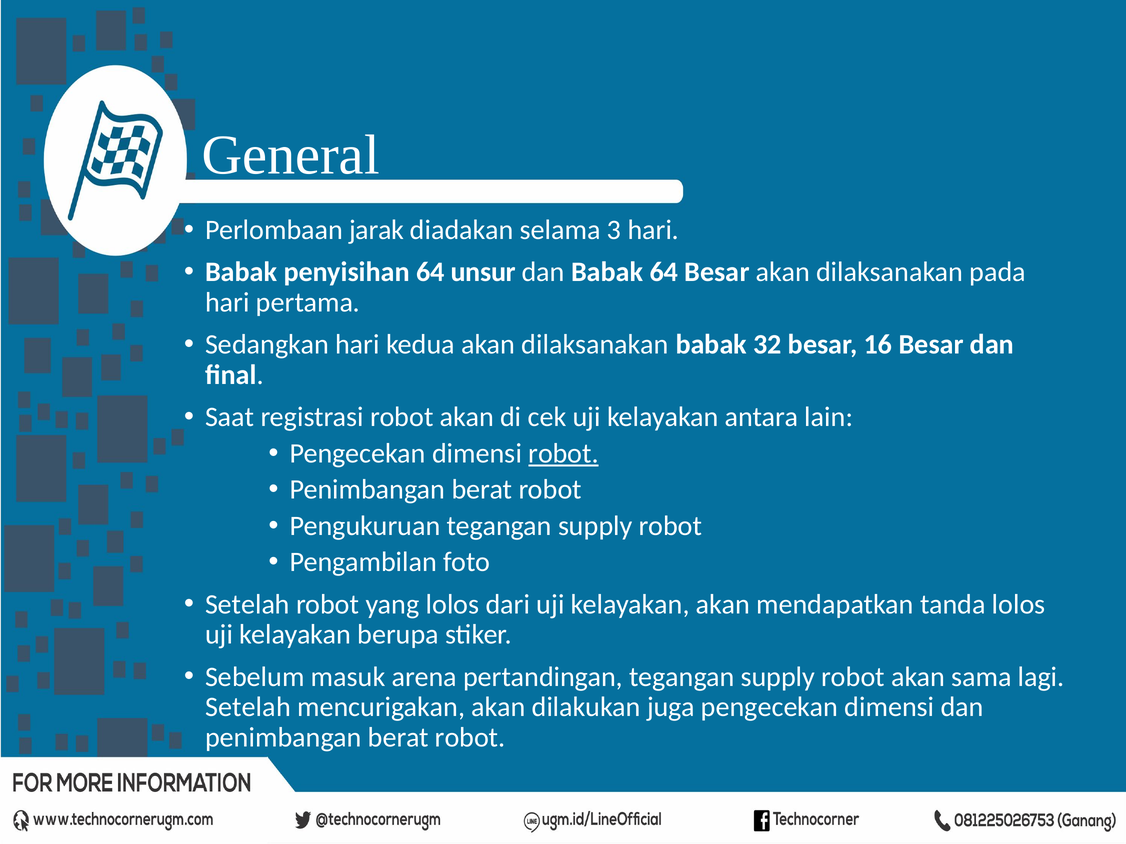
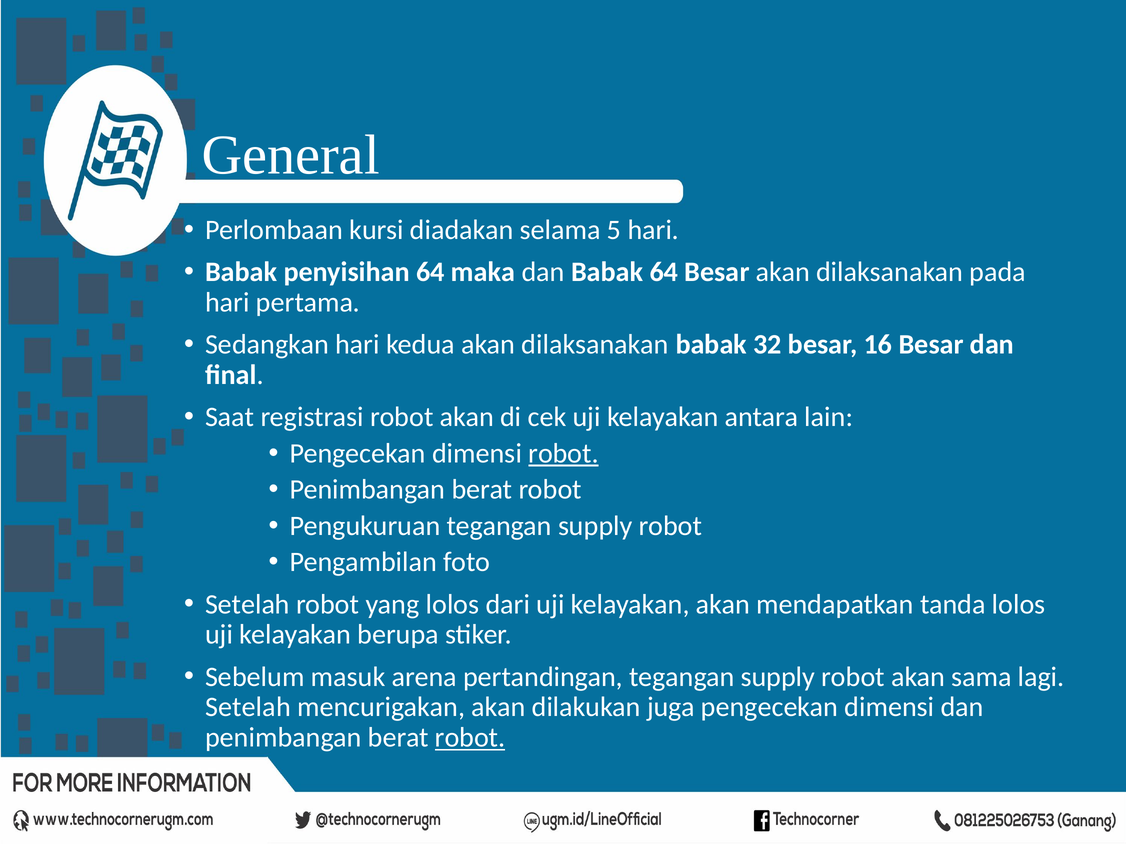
jarak: jarak -> kursi (377, 230)
3: 3 -> 5 (614, 230)
unsur: unsur -> maka (483, 272)
robot underline: none -> present (470, 738)
